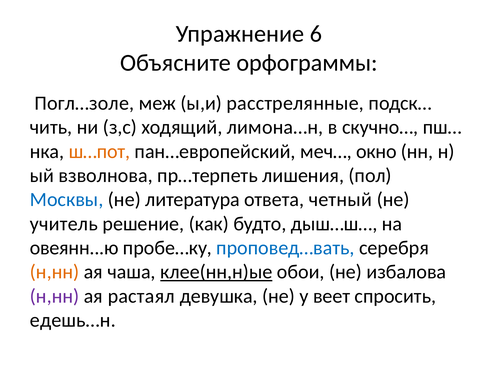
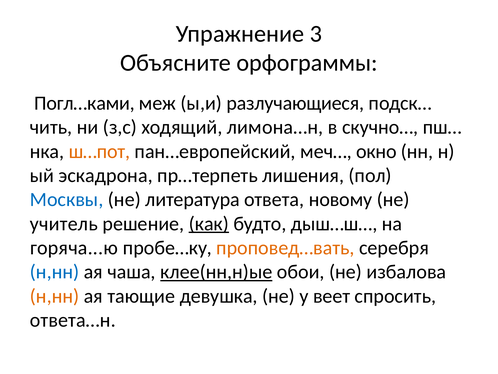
6: 6 -> 3 (316, 34)
Погл…золе: Погл…золе -> Погл…ками (84, 103)
расстрелянные: расстрелянные -> разлучающиеся (295, 103)
взволнова: взволнова -> эскадрона (106, 175)
четный: четный -> новому (341, 199)
как underline: none -> present (209, 223)
овеянн...ю: овеянн...ю -> горяча...ю (74, 248)
проповед…вать colour: blue -> orange (285, 248)
н,нн colour: orange -> blue (55, 272)
н,нн colour: purple -> orange (55, 296)
растаял: растаял -> тающие (141, 296)
едешь…н: едешь…н -> ответа…н (73, 320)
